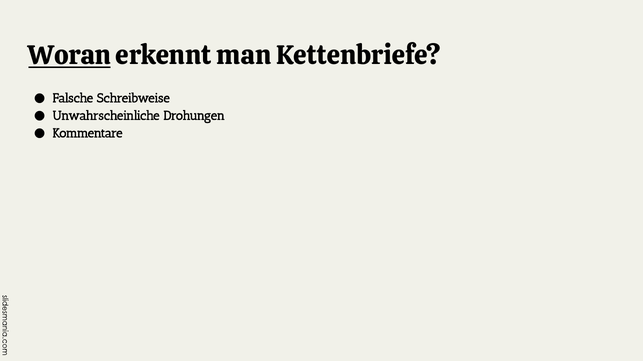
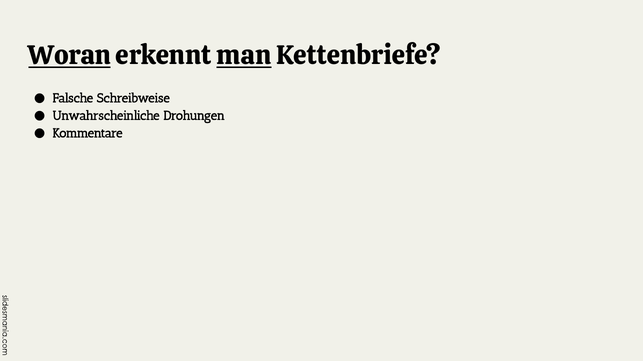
man underline: none -> present (244, 56)
